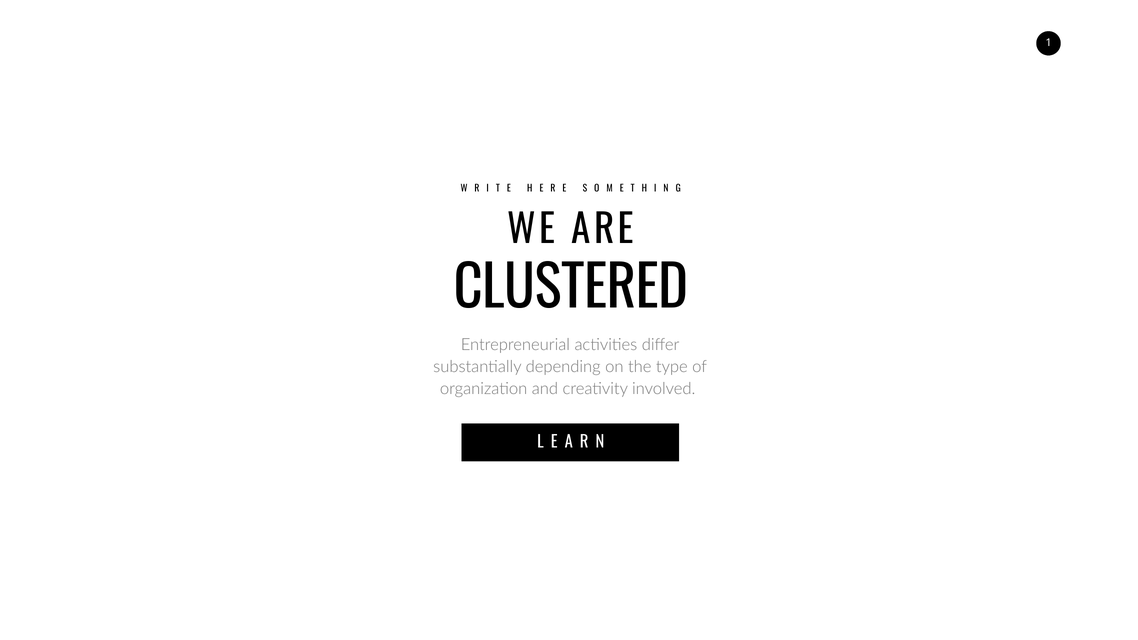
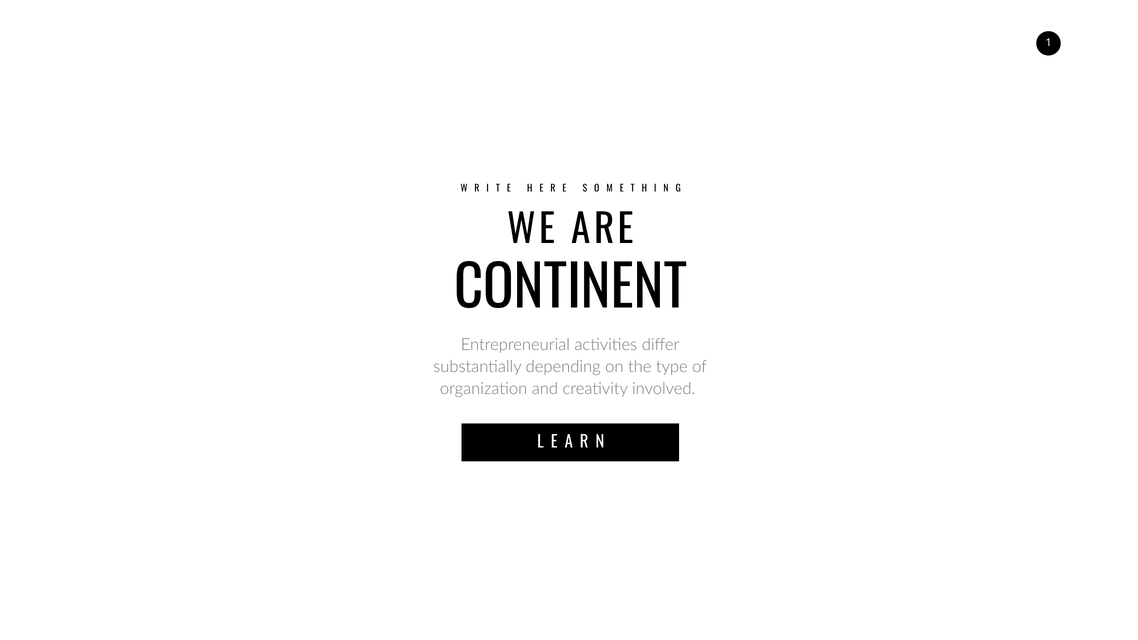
CLUSTERED: CLUSTERED -> CONTINENT (571, 289)
